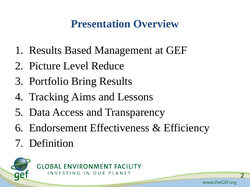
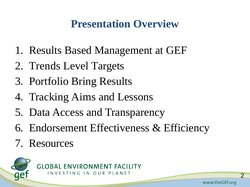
Picture: Picture -> Trends (45, 66)
Reduce: Reduce -> Targets (108, 66)
Definition: Definition -> Resources (51, 144)
